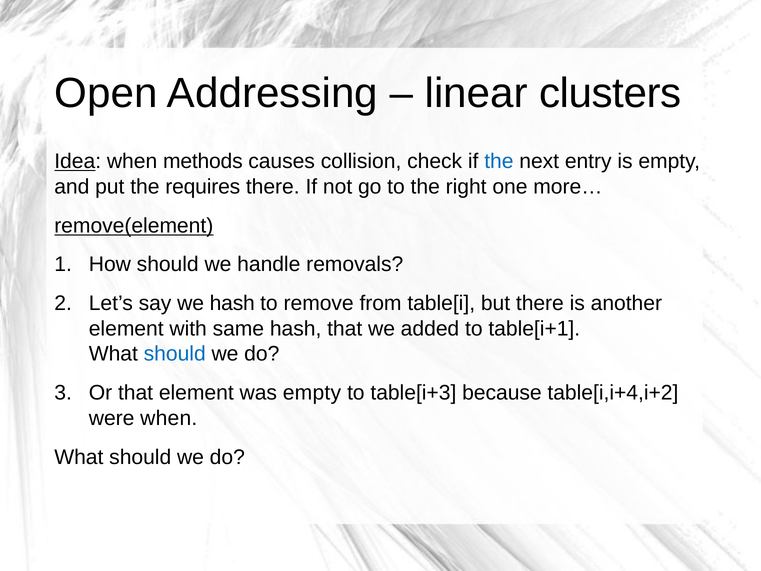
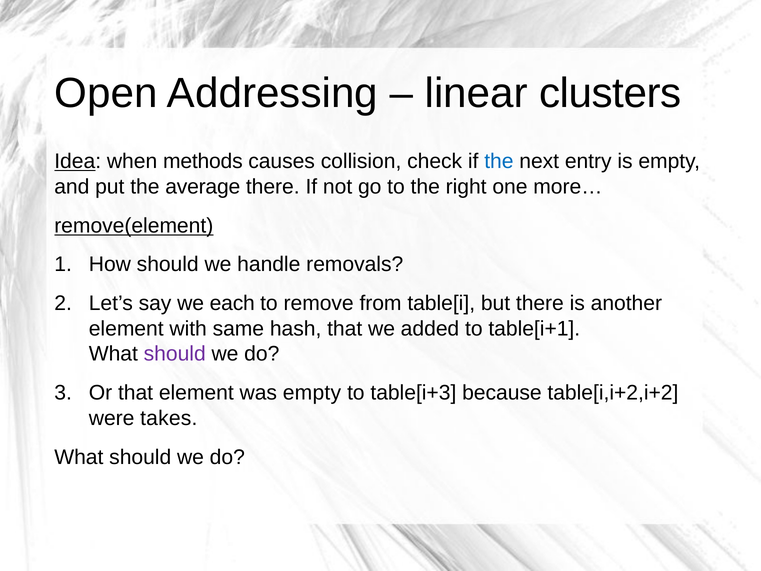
requires: requires -> average (203, 187)
we hash: hash -> each (232, 303)
should colour: blue -> purple (175, 354)
table[i,i+4,i+2: table[i,i+4,i+2 -> table[i,i+2,i+2 (613, 393)
were when: when -> takes (169, 418)
